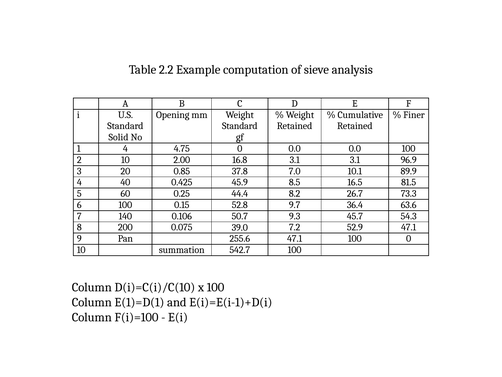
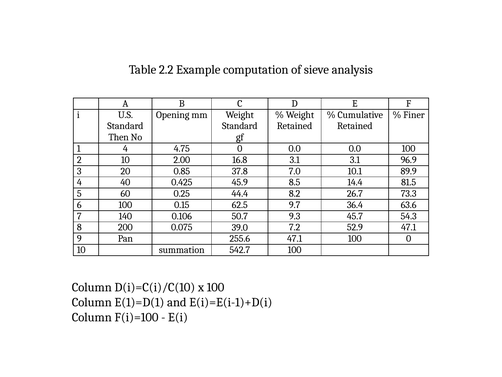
Solid: Solid -> Then (119, 137)
16.5: 16.5 -> 14.4 (355, 182)
52.8: 52.8 -> 62.5 (240, 205)
